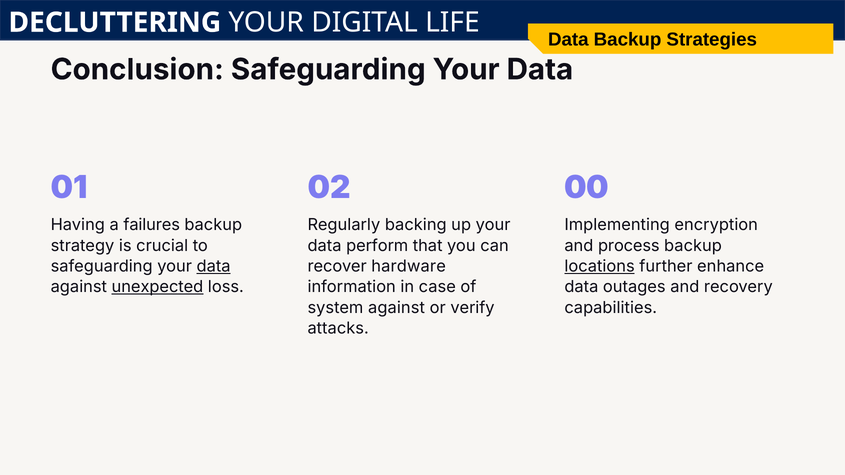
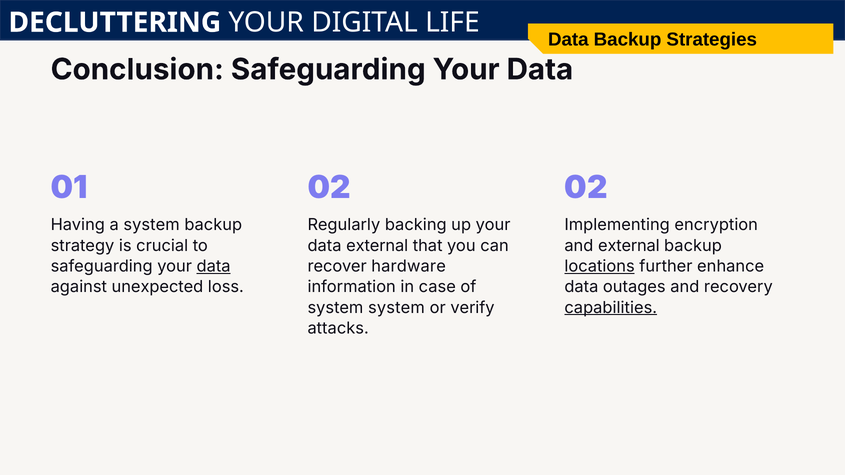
02 00: 00 -> 02 (586, 188)
a failures: failures -> system (152, 225)
data perform: perform -> external (377, 246)
and process: process -> external (629, 246)
unexpected underline: present -> none (157, 287)
system against: against -> system (396, 308)
capabilities underline: none -> present (611, 308)
